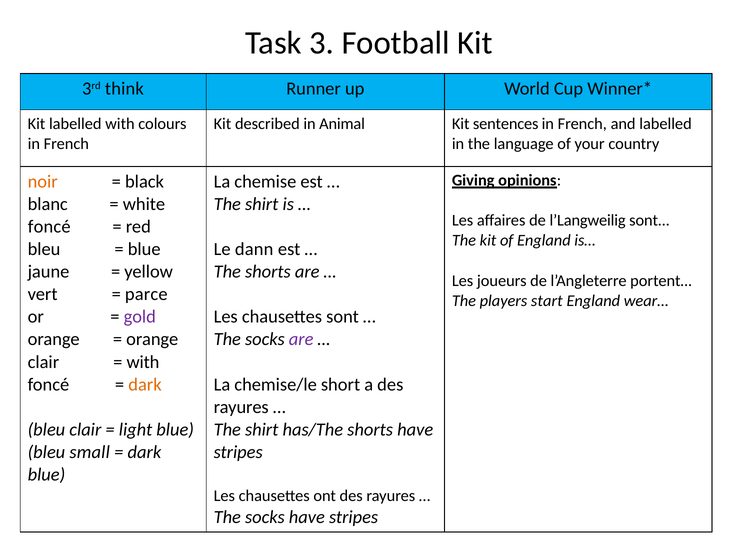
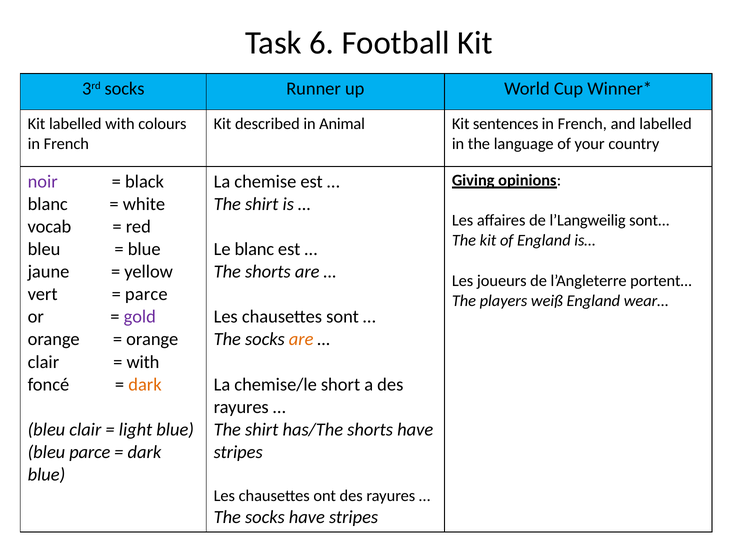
3: 3 -> 6 (322, 43)
3rd think: think -> socks (125, 89)
noir colour: orange -> purple (43, 181)
foncé: foncé -> vocab (49, 226)
Le dann: dann -> blanc (254, 249)
start: start -> weiß (547, 300)
are colour: purple -> orange (301, 339)
bleu small: small -> parce (90, 452)
